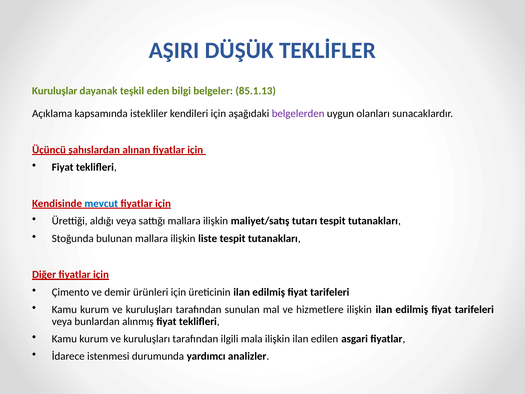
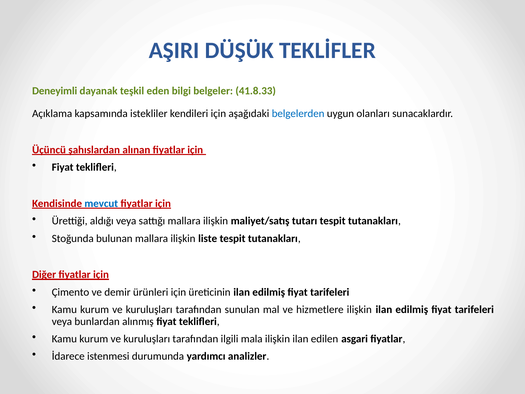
Kuruluşlar: Kuruluşlar -> Deneyimli (55, 91)
85.1.13: 85.1.13 -> 41.8.33 (256, 91)
belgelerden colour: purple -> blue (298, 114)
